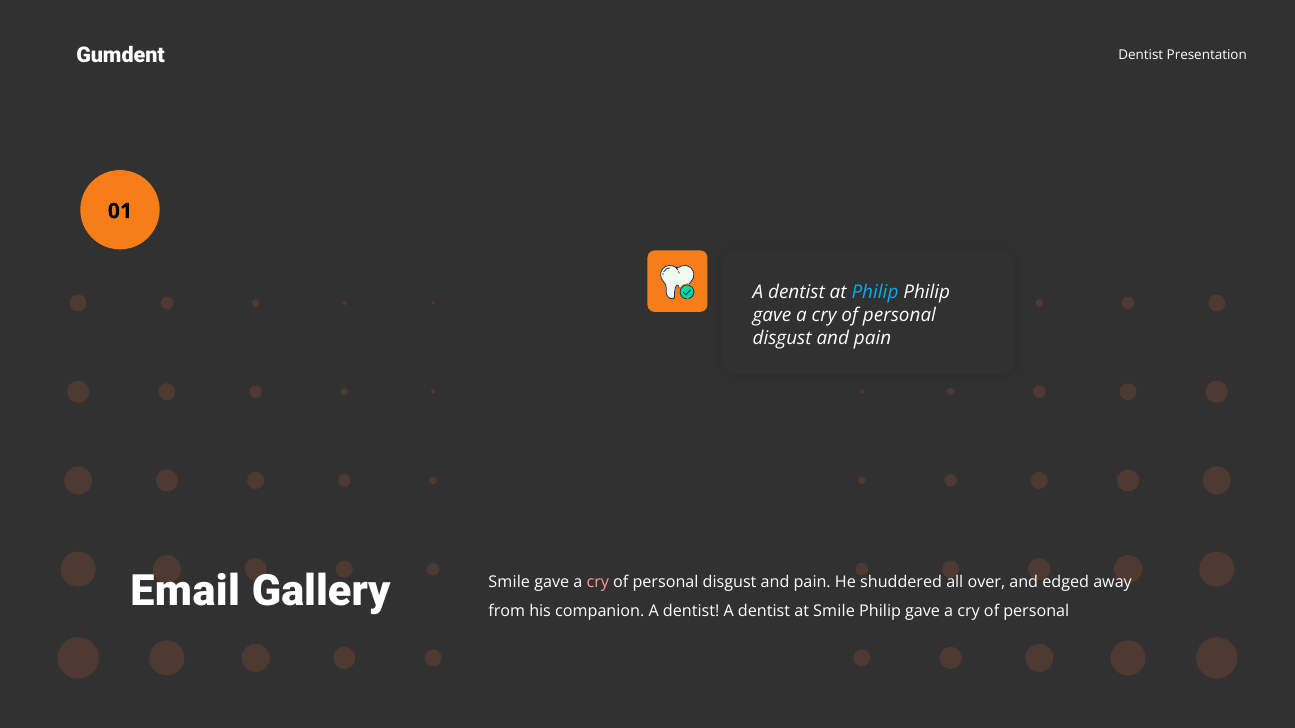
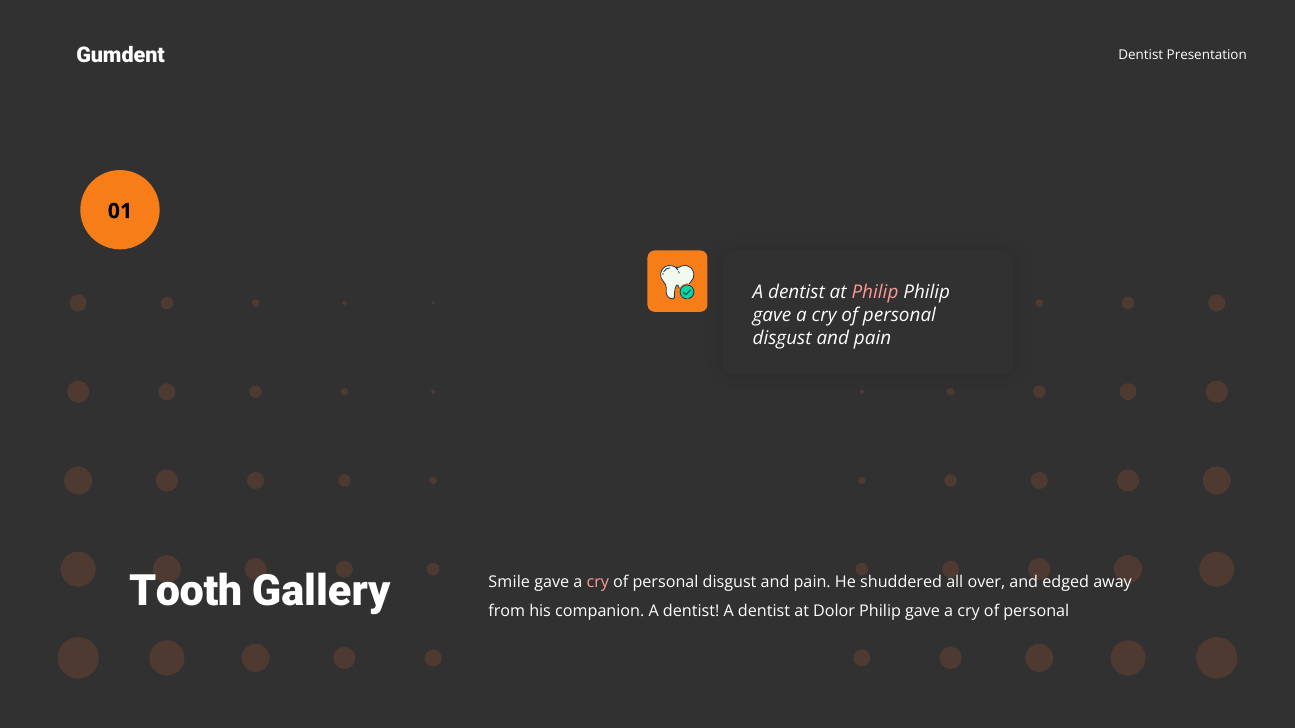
Philip colour: light blue -> pink (875, 293)
Email: Email -> Tooth (186, 591)
at Smile: Smile -> Dolor (834, 612)
